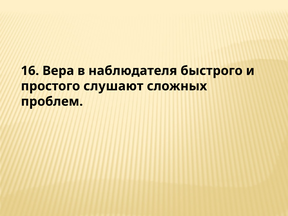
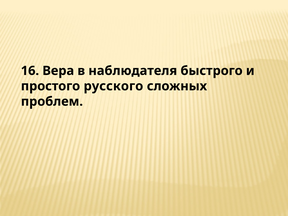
слушают: слушают -> русского (113, 86)
